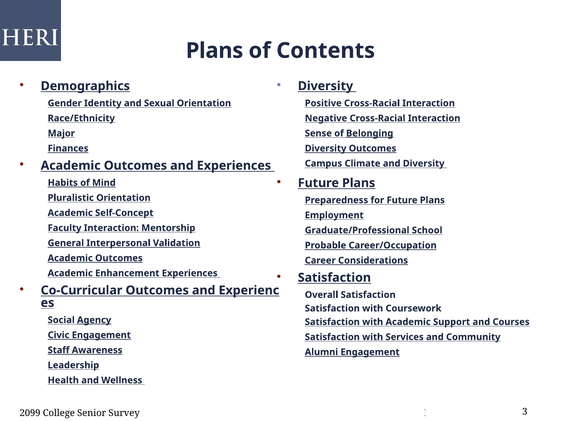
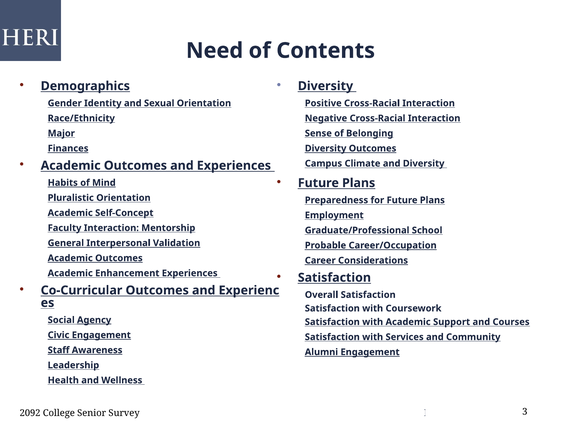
Plans: Plans -> Need (215, 51)
Belonging underline: present -> none (370, 133)
2099: 2099 -> 2092 (30, 413)
